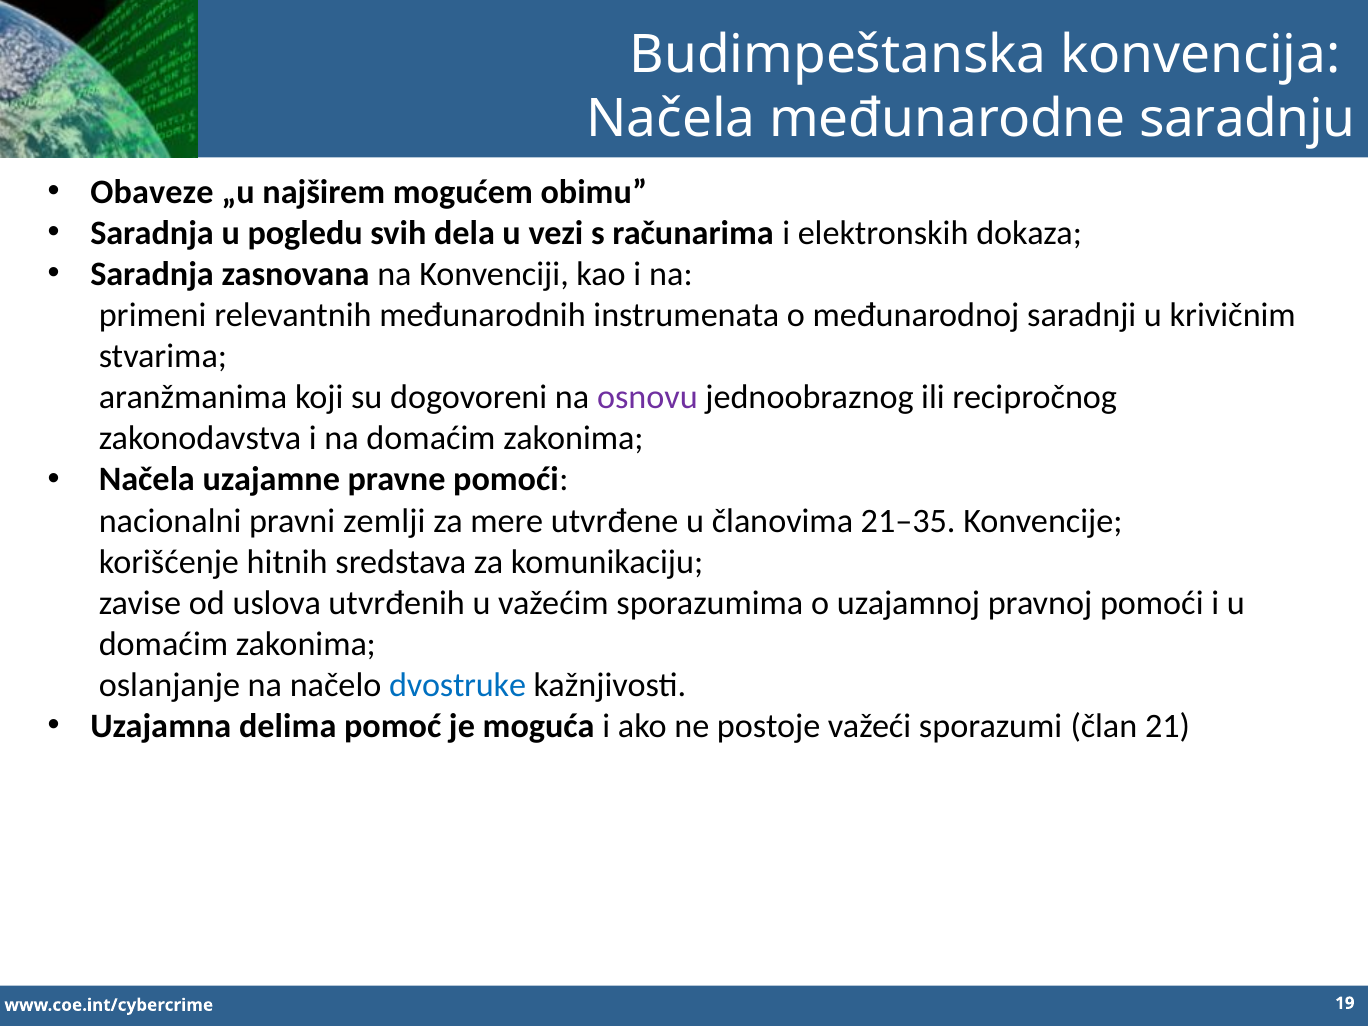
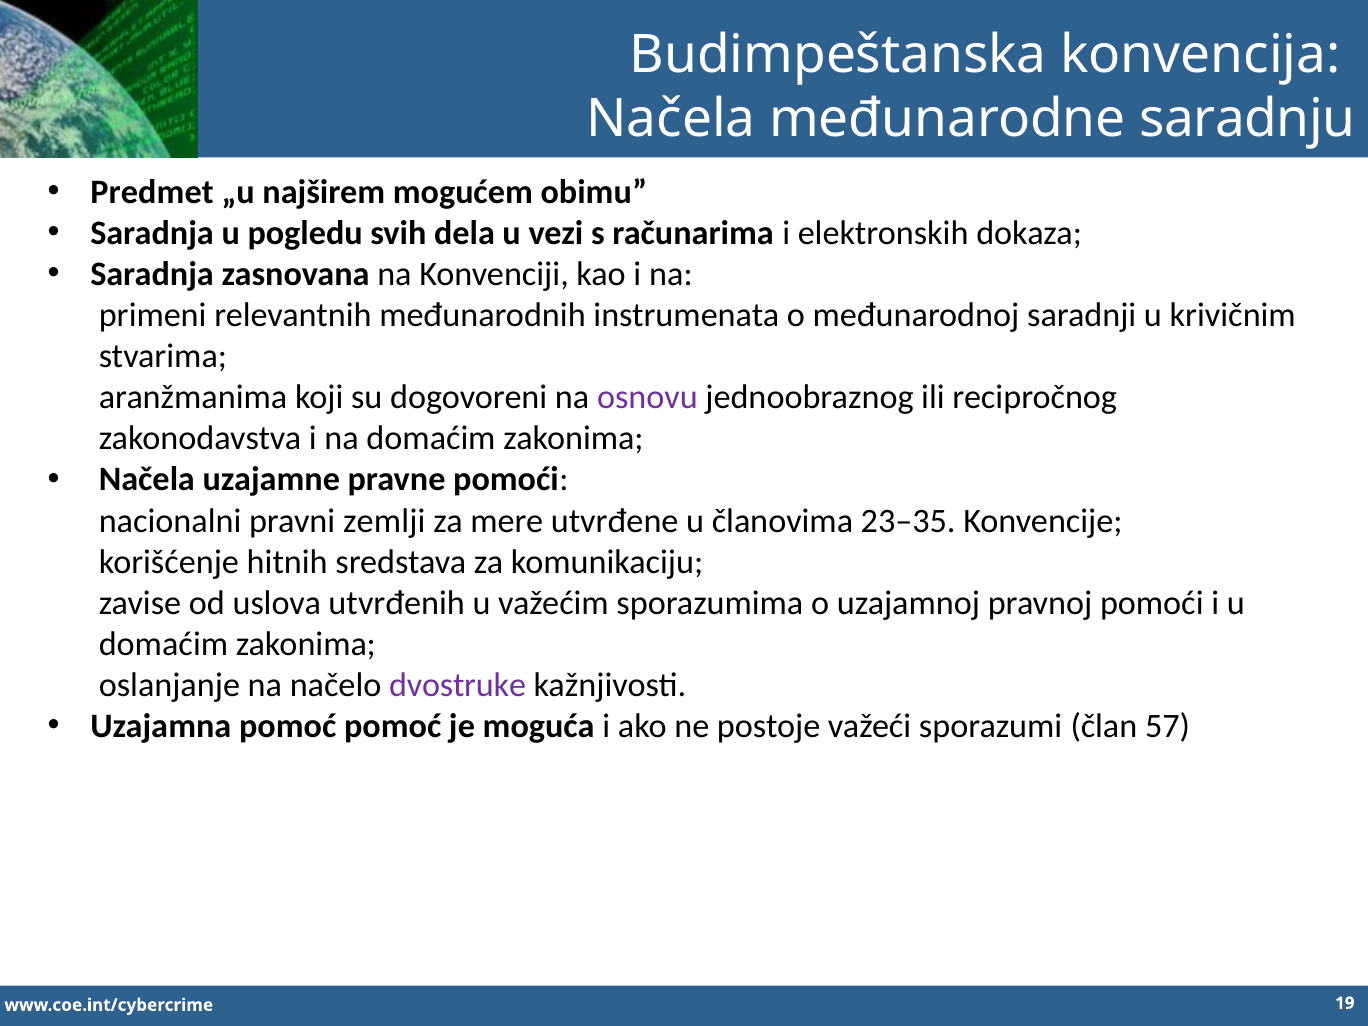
Obaveze: Obaveze -> Predmet (152, 192)
21–35: 21–35 -> 23–35 (908, 521)
dvostruke colour: blue -> purple (458, 685)
Uzajamna delima: delima -> pomoć (288, 726)
21: 21 -> 57 (1168, 726)
